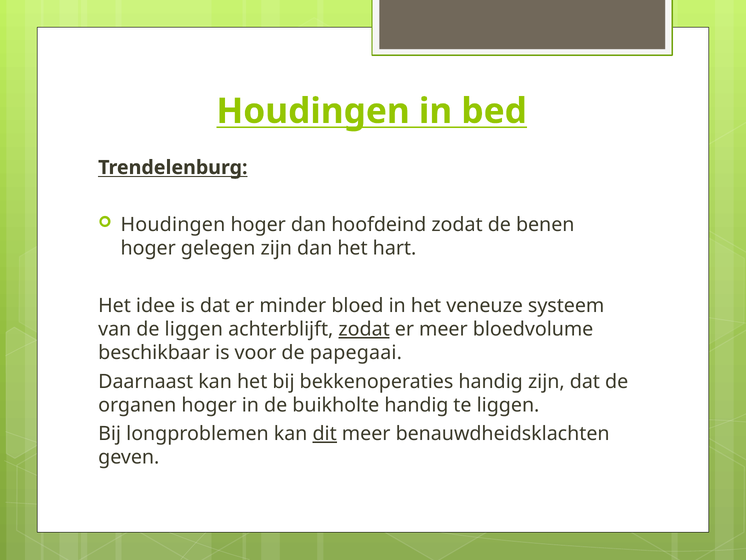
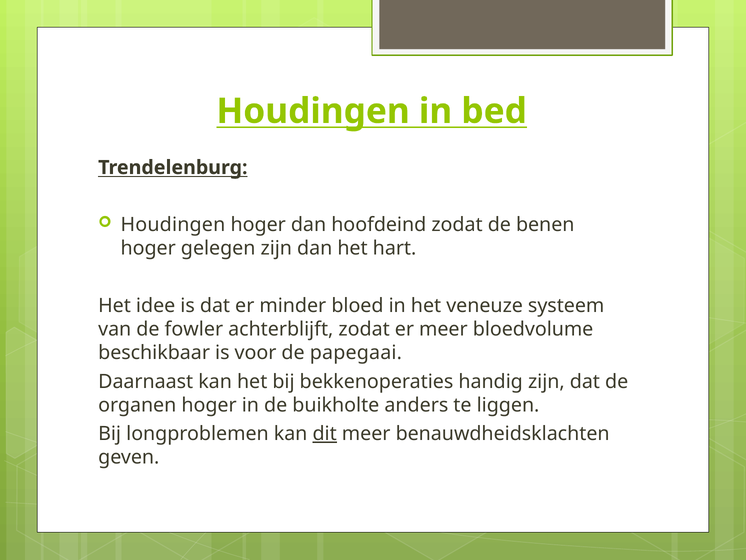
de liggen: liggen -> fowler (194, 329)
zodat underline: present -> none (364, 329)
buikholte handig: handig -> anders (416, 405)
